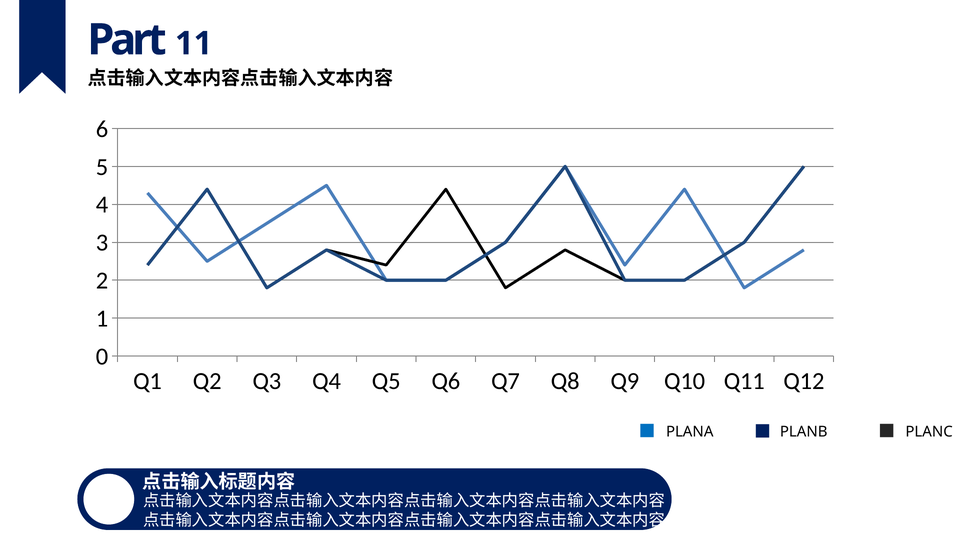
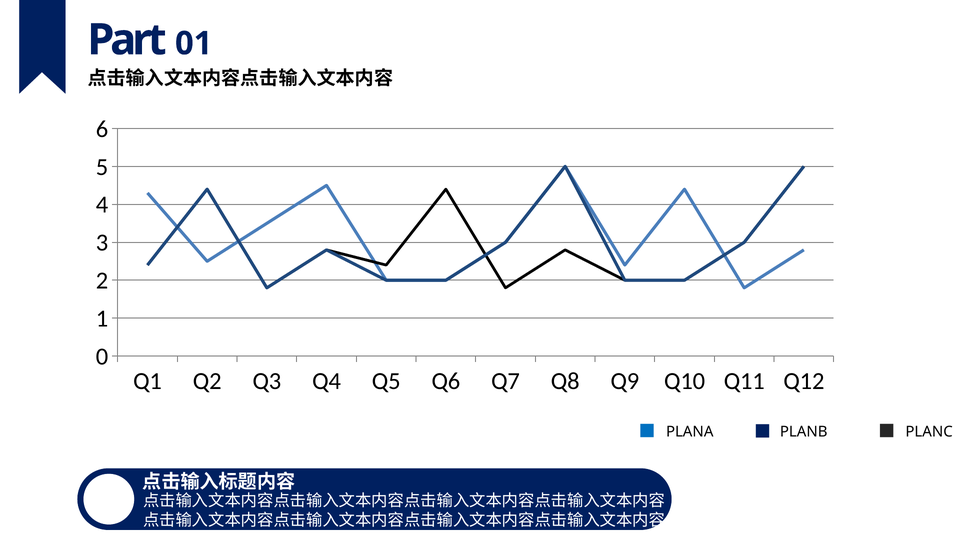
11: 11 -> 01 (194, 44)
